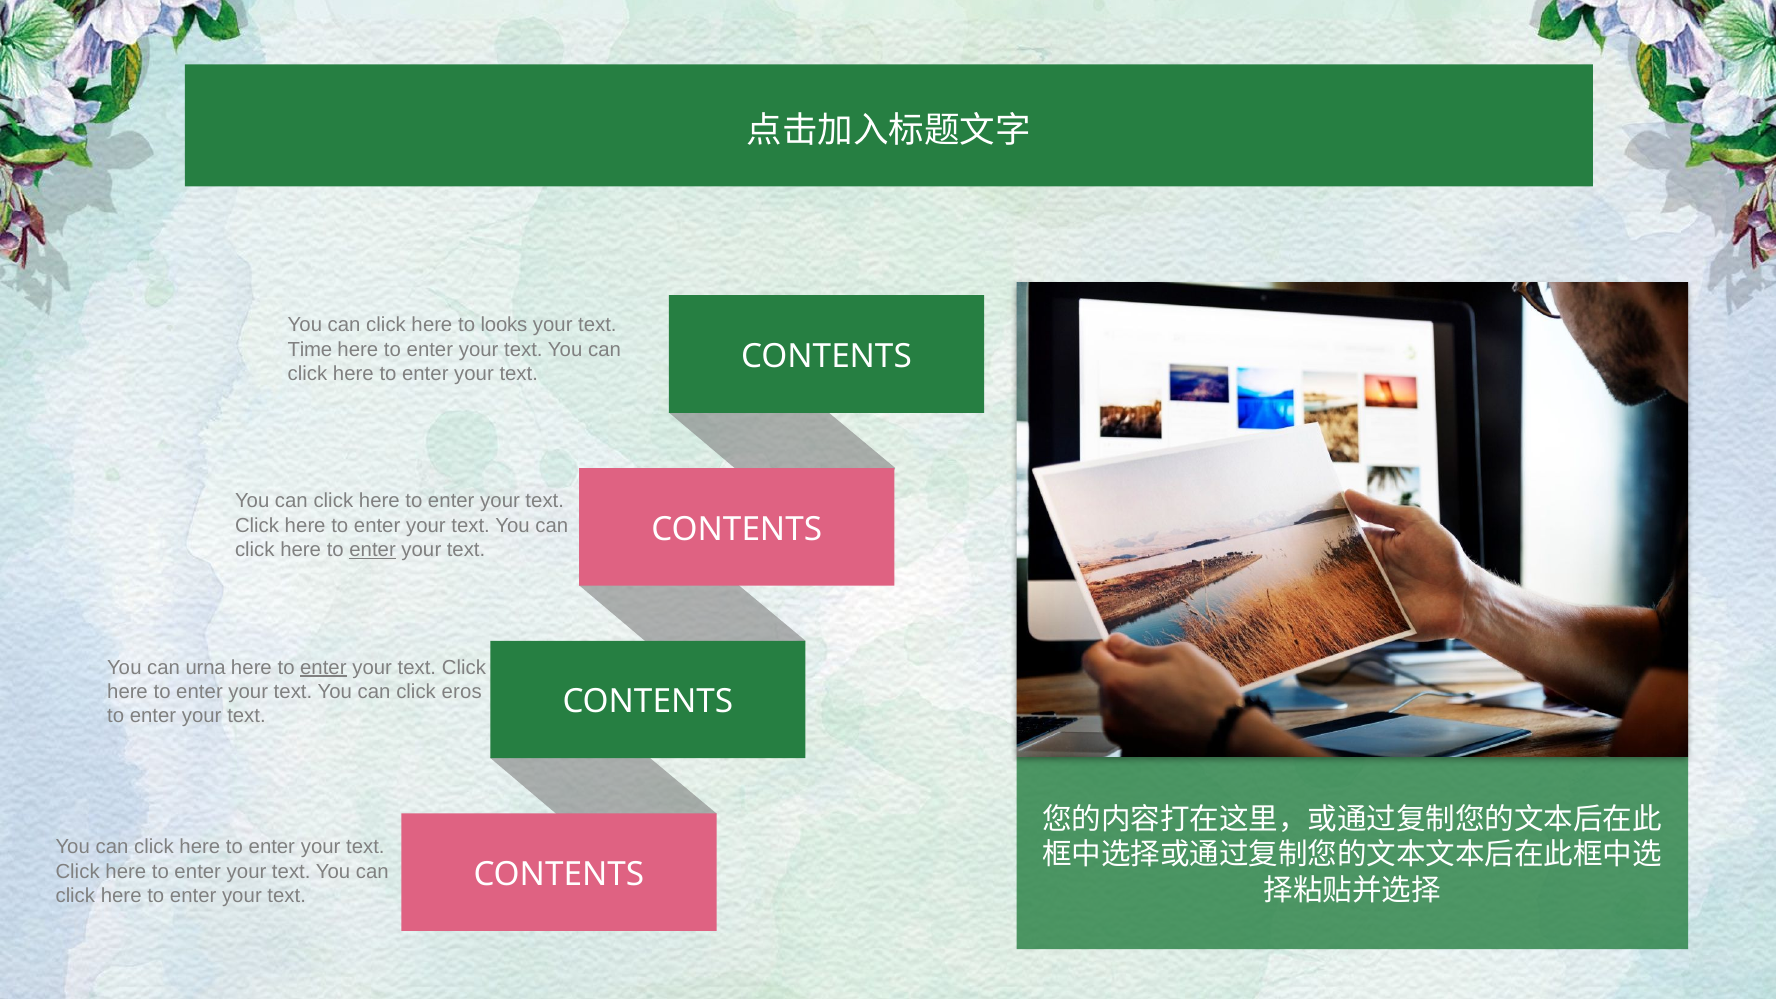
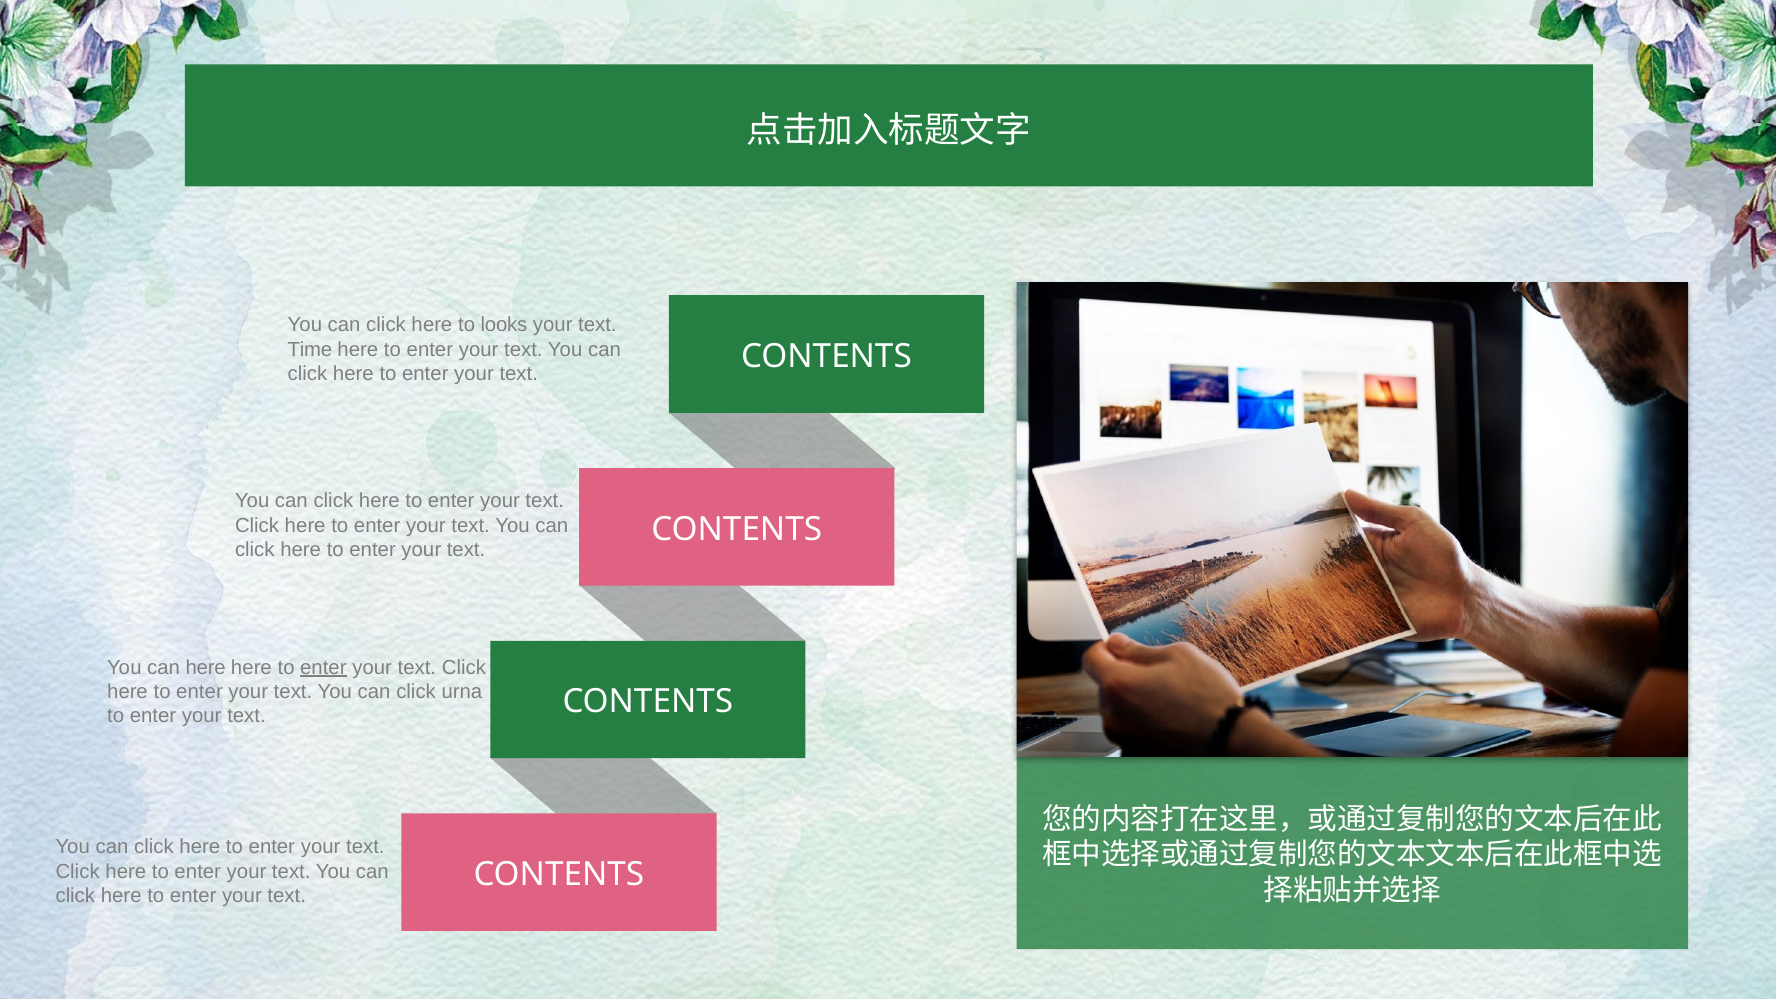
enter underline: present -> none (373, 550)
can urna: urna -> here (206, 668)
eros: eros -> urna (462, 692)
